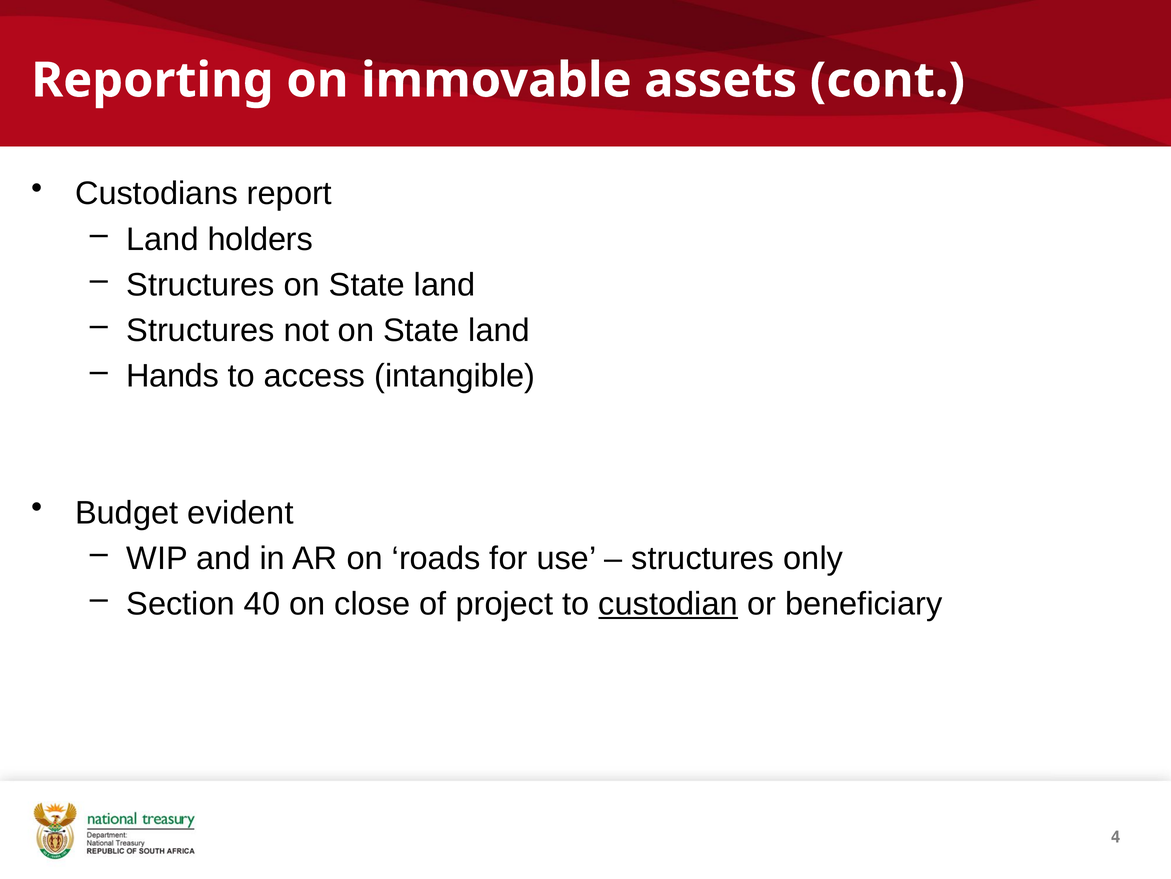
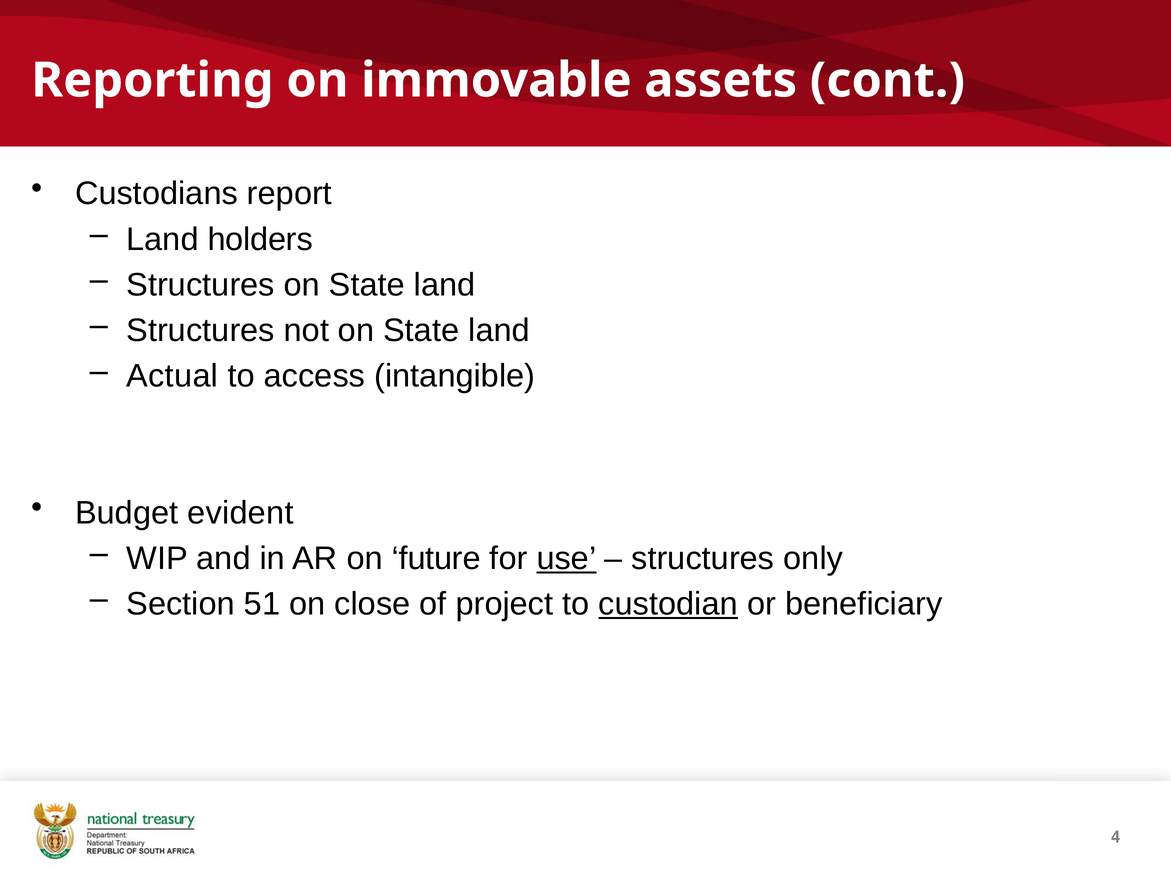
Hands: Hands -> Actual (172, 376)
roads: roads -> future (436, 558)
use underline: none -> present (566, 558)
40: 40 -> 51 (262, 603)
